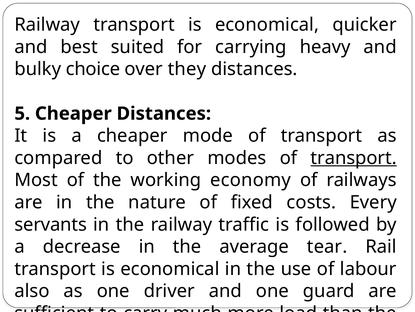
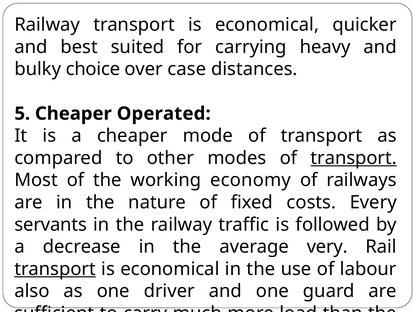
they: they -> case (187, 69)
Cheaper Distances: Distances -> Operated (164, 113)
tear: tear -> very (327, 246)
transport underline: none -> present (55, 268)
